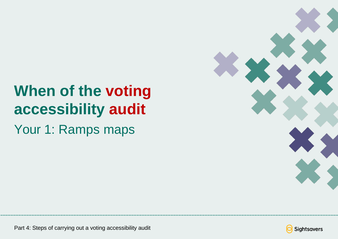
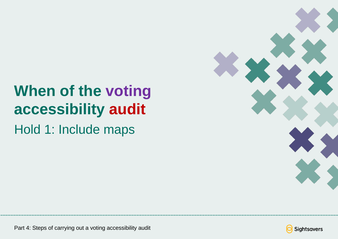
voting colour: red -> purple (129, 91)
Your: Your -> Hold (27, 130)
Ramps: Ramps -> Include (79, 130)
